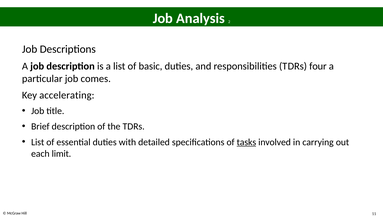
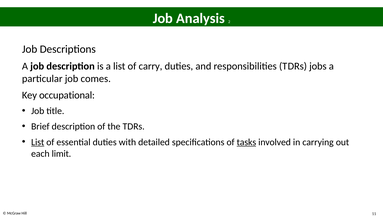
basic: basic -> carry (151, 66)
four: four -> jobs (318, 66)
accelerating: accelerating -> occupational (67, 95)
List underline: none -> present (38, 142)
